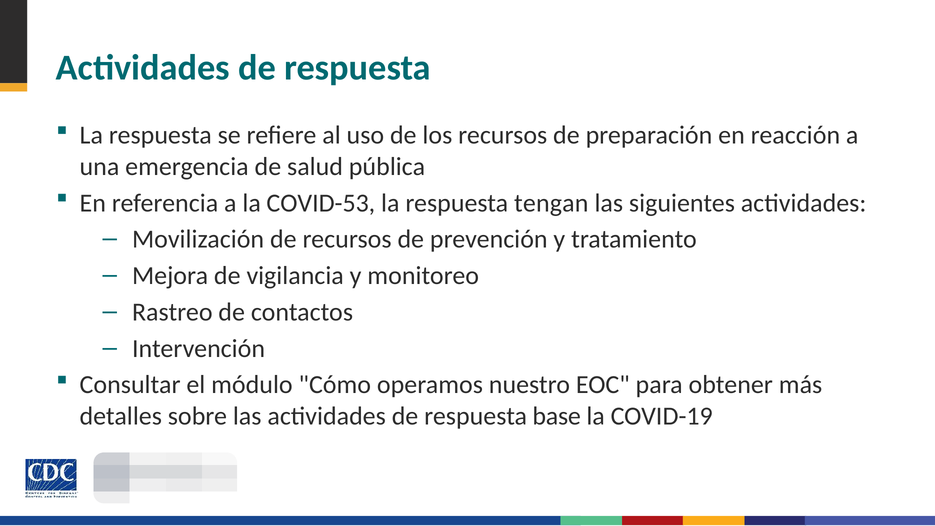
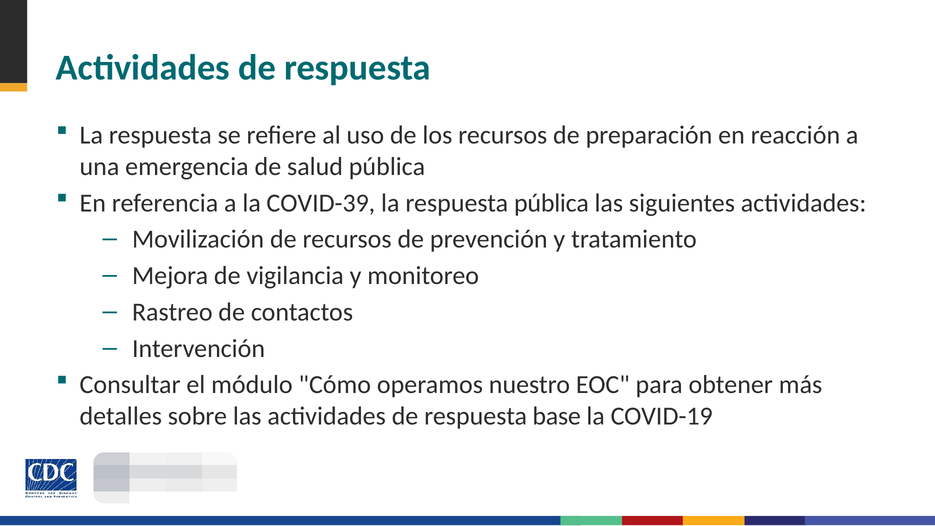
COVID-53: COVID-53 -> COVID-39 (321, 203)
respuesta tengan: tengan -> pública (551, 203)
